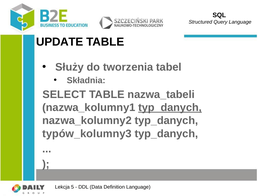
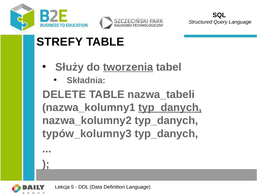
UPDATE: UPDATE -> STREFY (60, 42)
tworzenia underline: none -> present (128, 67)
SELECT: SELECT -> DELETE (64, 94)
